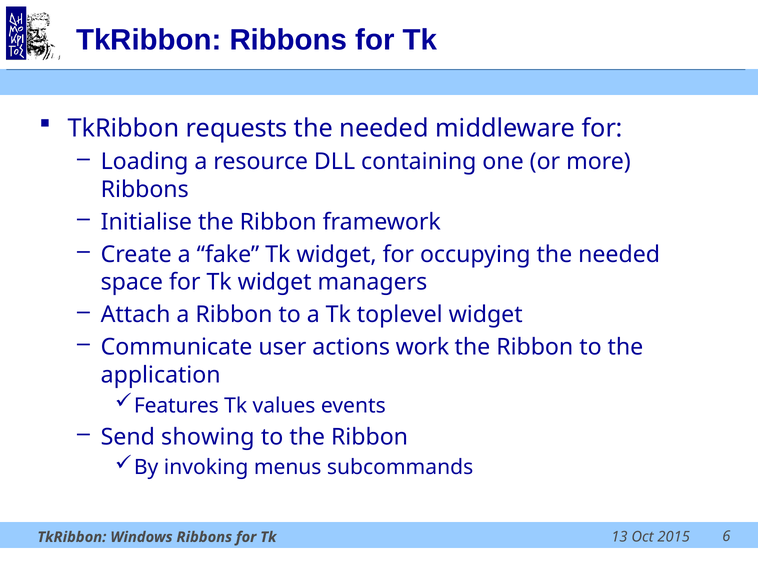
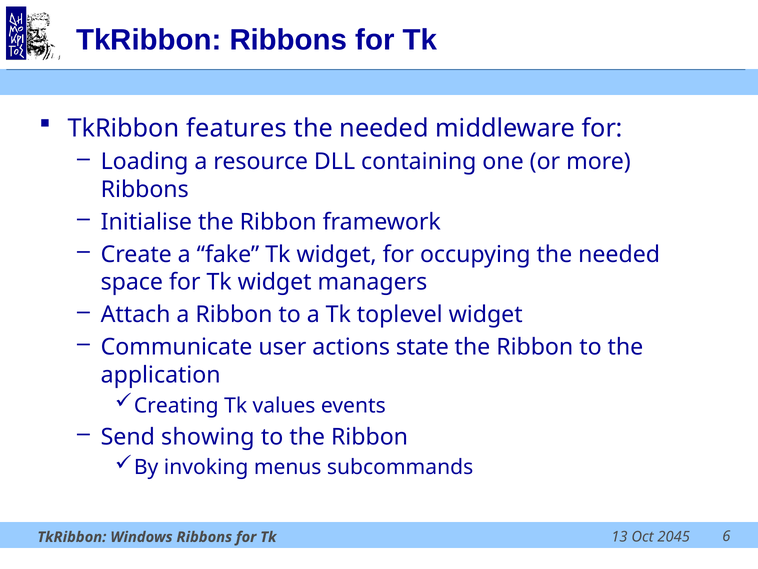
requests: requests -> features (236, 128)
work: work -> state (422, 347)
Features: Features -> Creating (176, 405)
2015: 2015 -> 2045 (674, 537)
